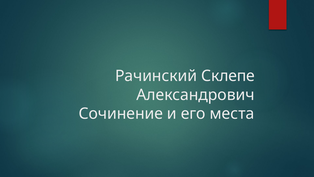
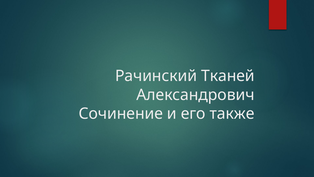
Склепе: Склепе -> Тканей (228, 76)
места: места -> также (232, 114)
